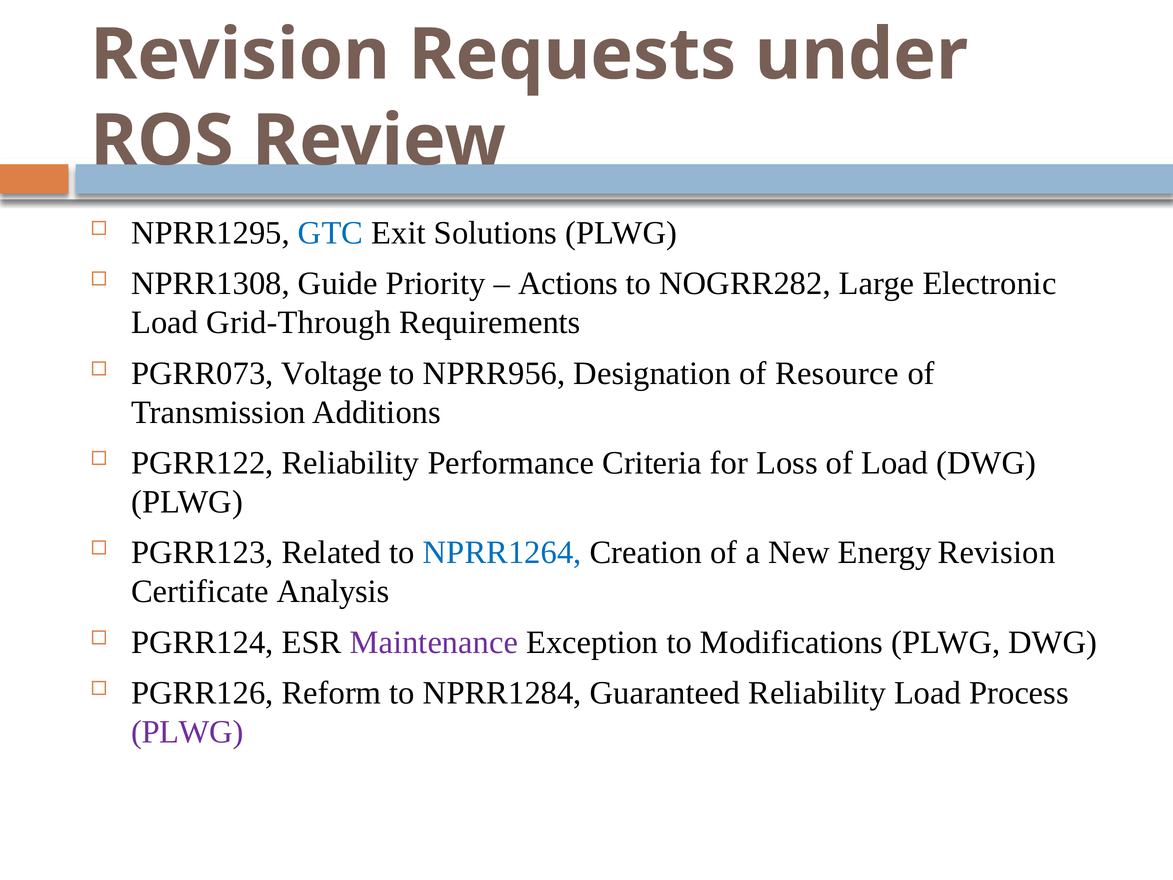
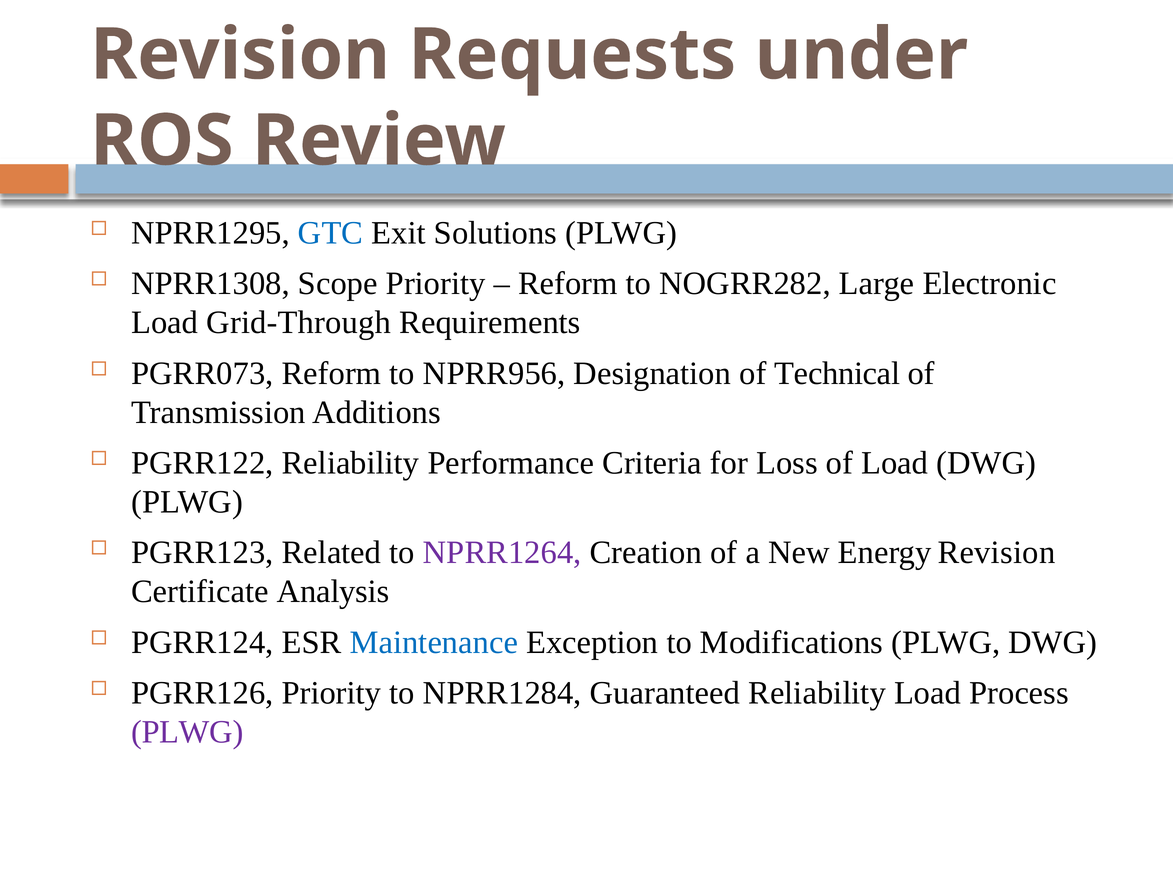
Guide: Guide -> Scope (338, 284)
Actions: Actions -> Reform (568, 284)
PGRR073 Voltage: Voltage -> Reform (331, 373)
Resource: Resource -> Technical (837, 373)
NPRR1264 colour: blue -> purple (502, 552)
Maintenance colour: purple -> blue (434, 642)
PGRR126 Reform: Reform -> Priority (331, 693)
